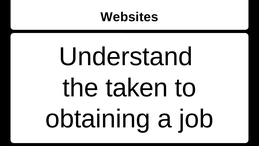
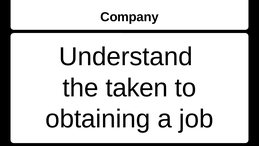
Websites: Websites -> Company (130, 17)
